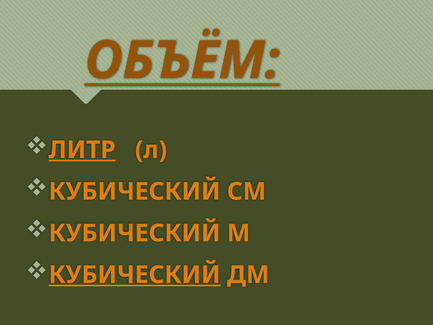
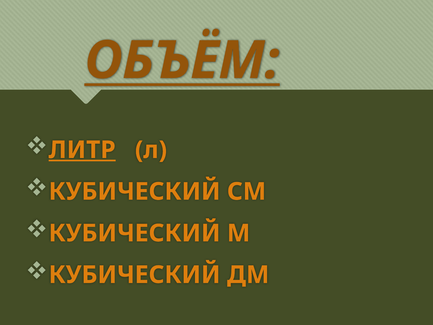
КУБИЧЕСКИЙ underline: present -> none (135, 275)
